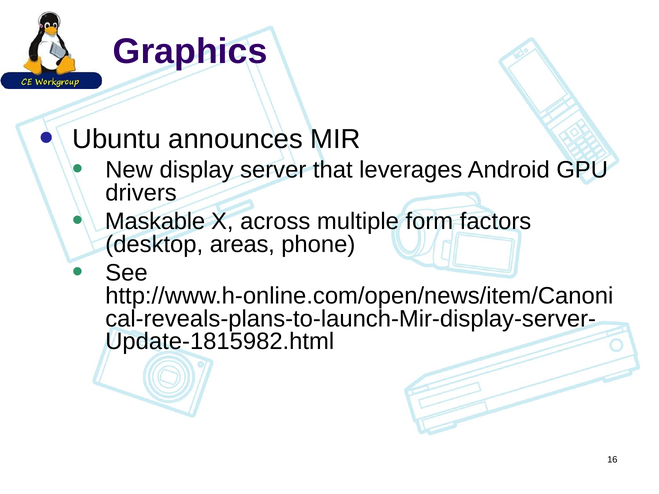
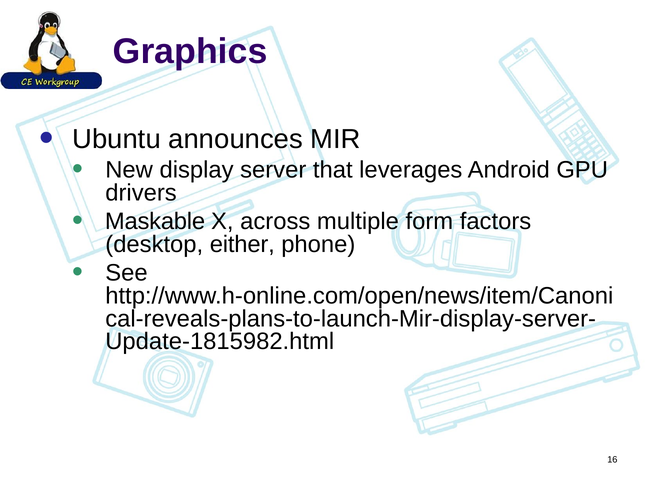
areas: areas -> either (242, 244)
